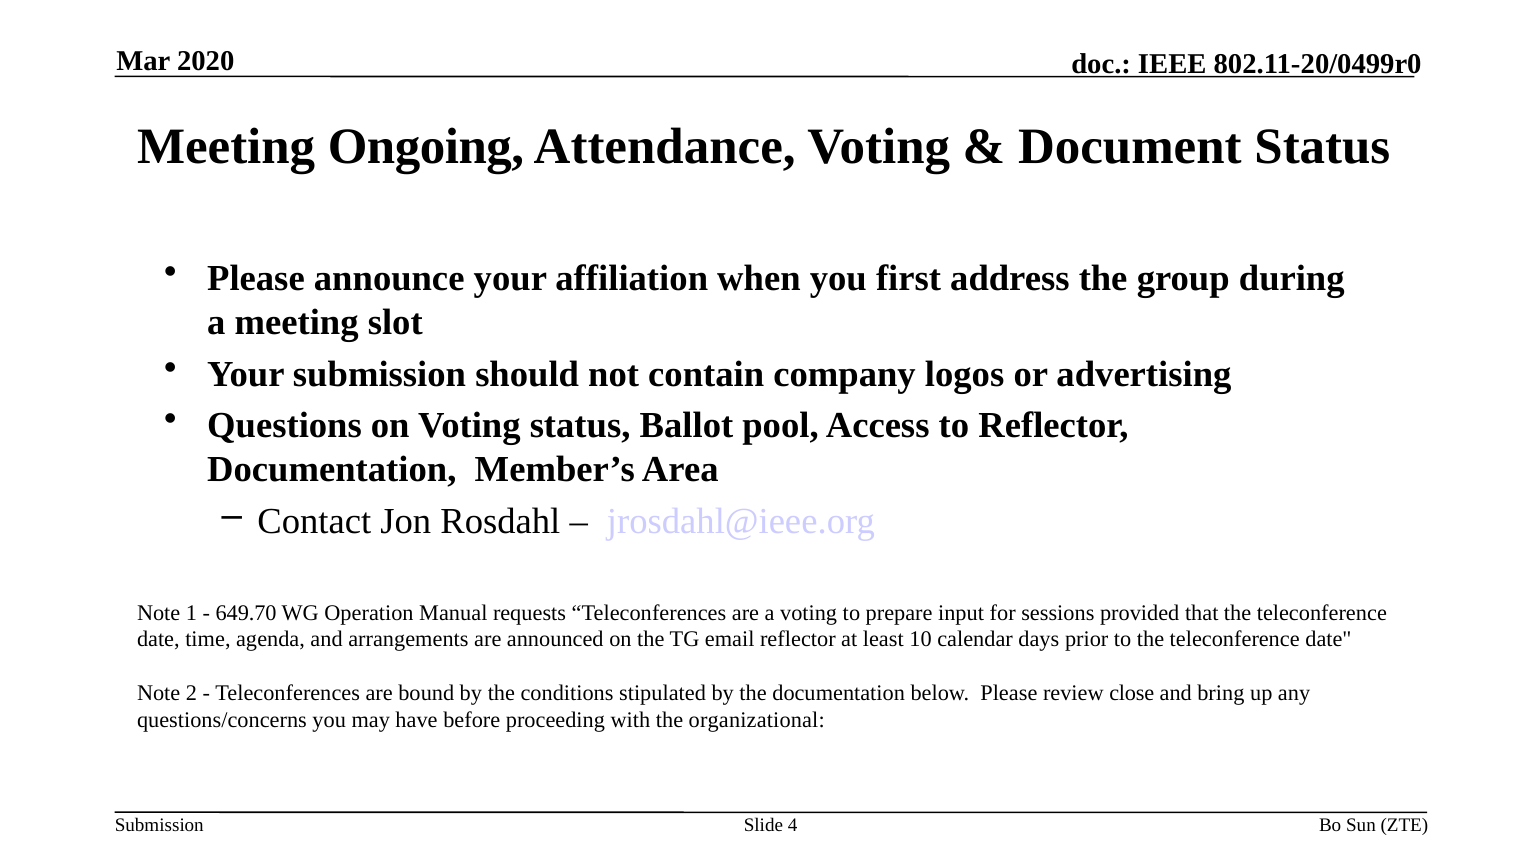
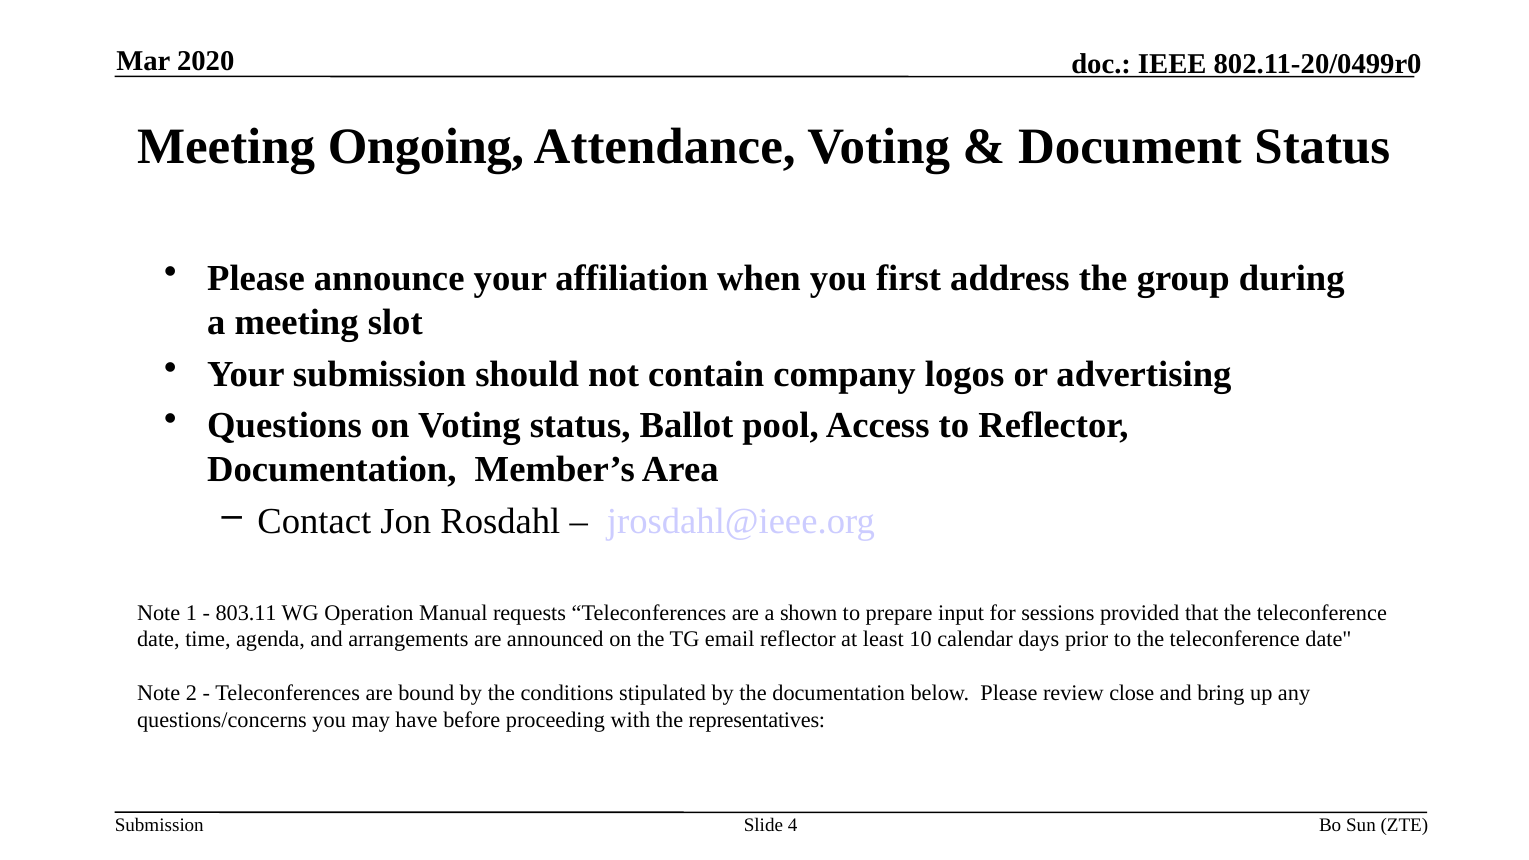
649.70: 649.70 -> 803.11 (246, 613)
a voting: voting -> shown (809, 613)
organizational: organizational -> representatives (757, 720)
